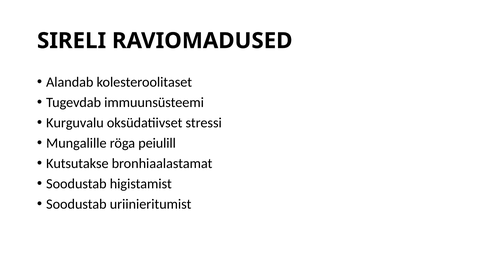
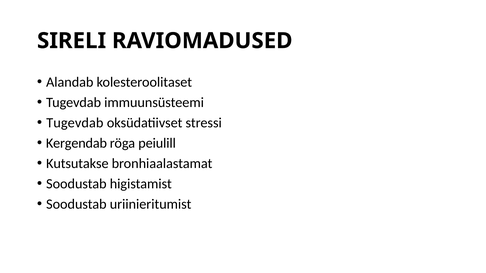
Kurguvalu: Kurguvalu -> Tugevdab (75, 123)
Mungalille: Mungalille -> Kergendab (76, 143)
